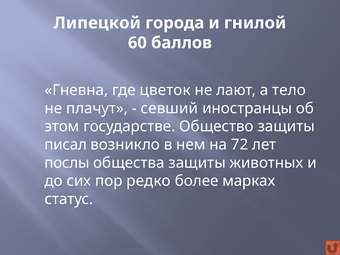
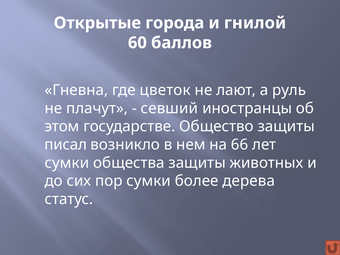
Липецкой: Липецкой -> Открытые (97, 23)
тело: тело -> руль (289, 90)
72: 72 -> 66 (240, 145)
послы: послы -> сумки (67, 163)
пор редко: редко -> сумки (149, 181)
марках: марках -> дерева (249, 181)
